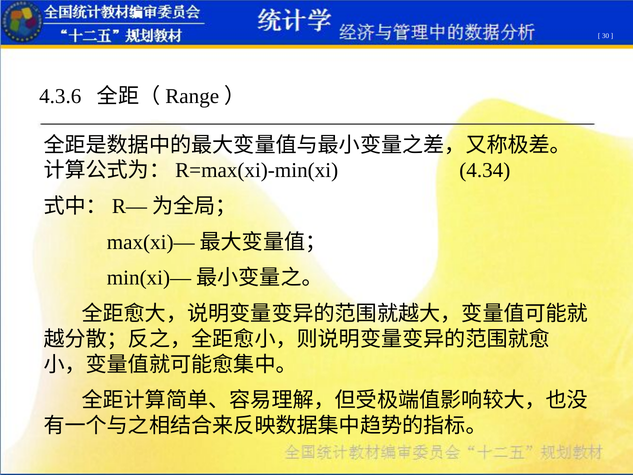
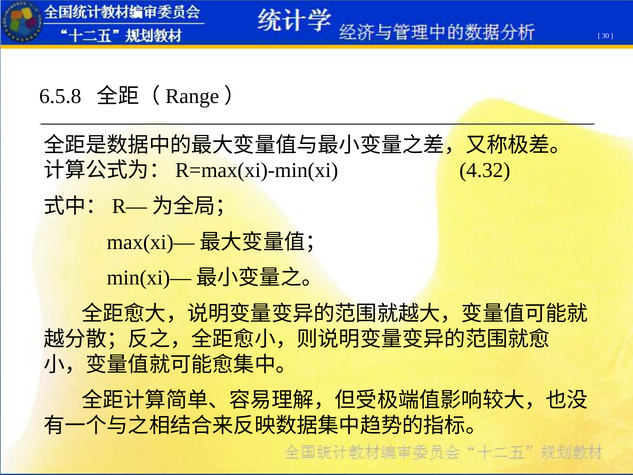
4.3.6: 4.3.6 -> 6.5.8 (60, 96)
4.34: 4.34 -> 4.32 (485, 170)
